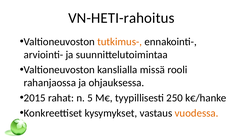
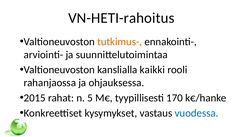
missä: missä -> kaikki (152, 70)
250: 250 -> 170 (175, 98)
vuodessa colour: orange -> blue (197, 113)
